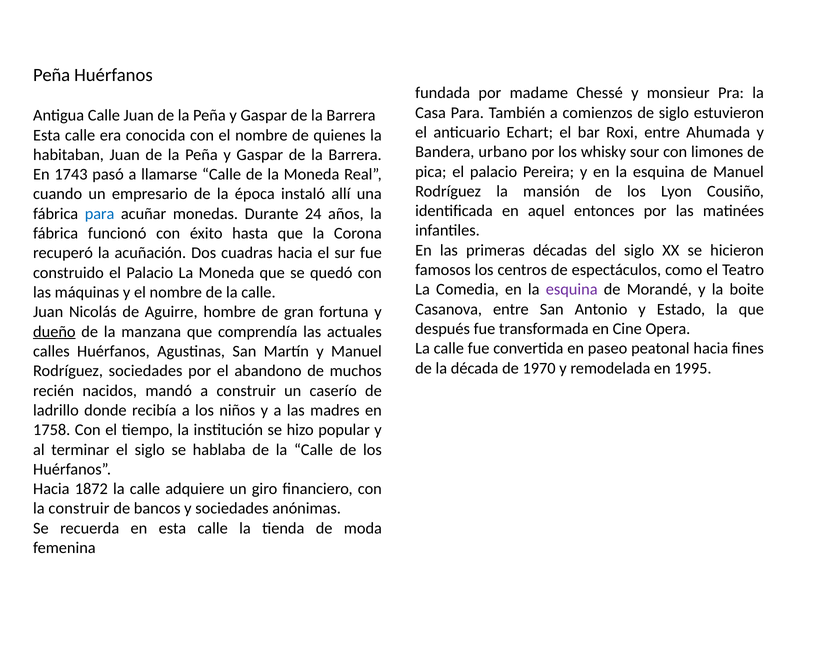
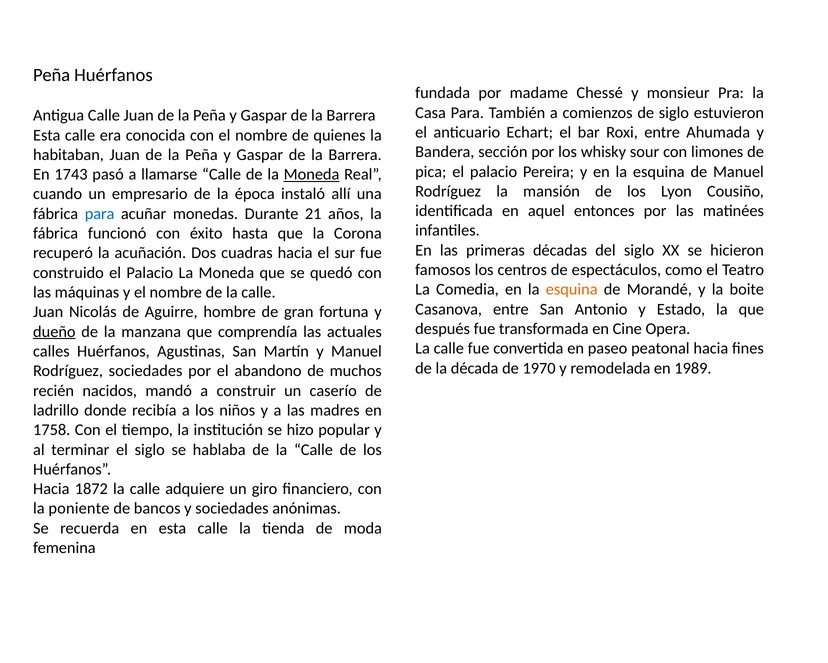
urbano: urbano -> sección (503, 152)
Moneda underline: none -> present (312, 174)
24: 24 -> 21 (313, 214)
esquina colour: purple -> orange (572, 289)
1995: 1995 -> 1989 (693, 368)
la construir: construir -> poniente (79, 508)
